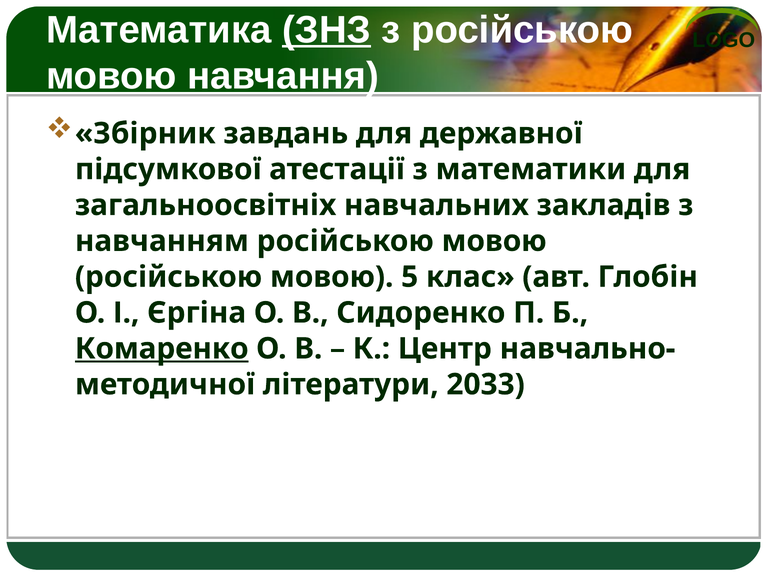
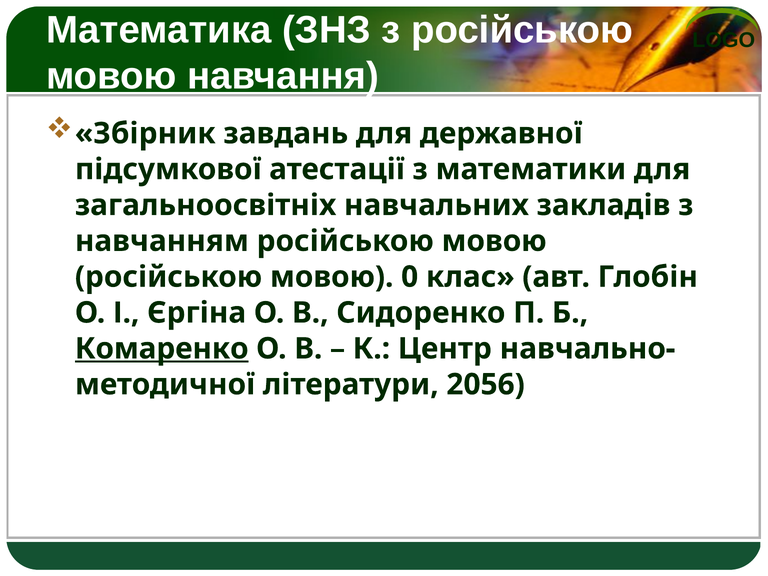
ЗНЗ underline: present -> none (327, 30)
5: 5 -> 0 (410, 277)
2033: 2033 -> 2056 (486, 384)
